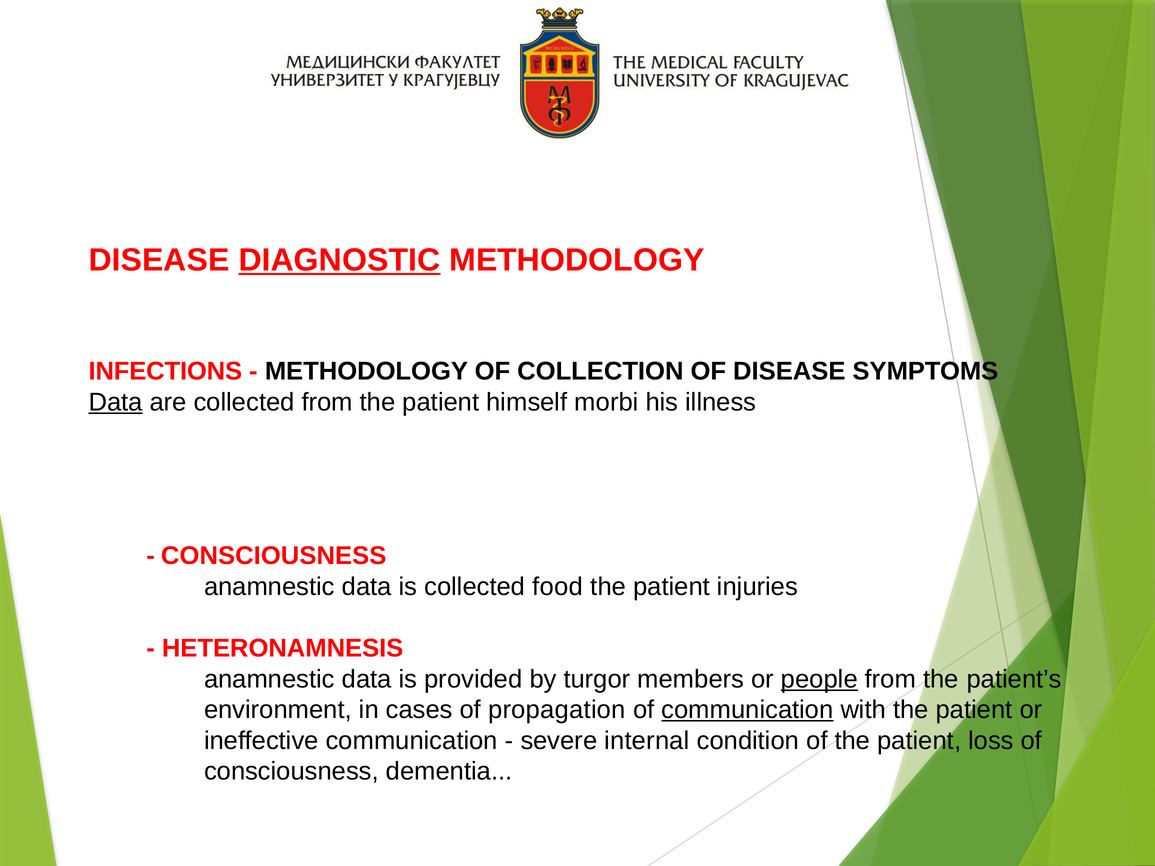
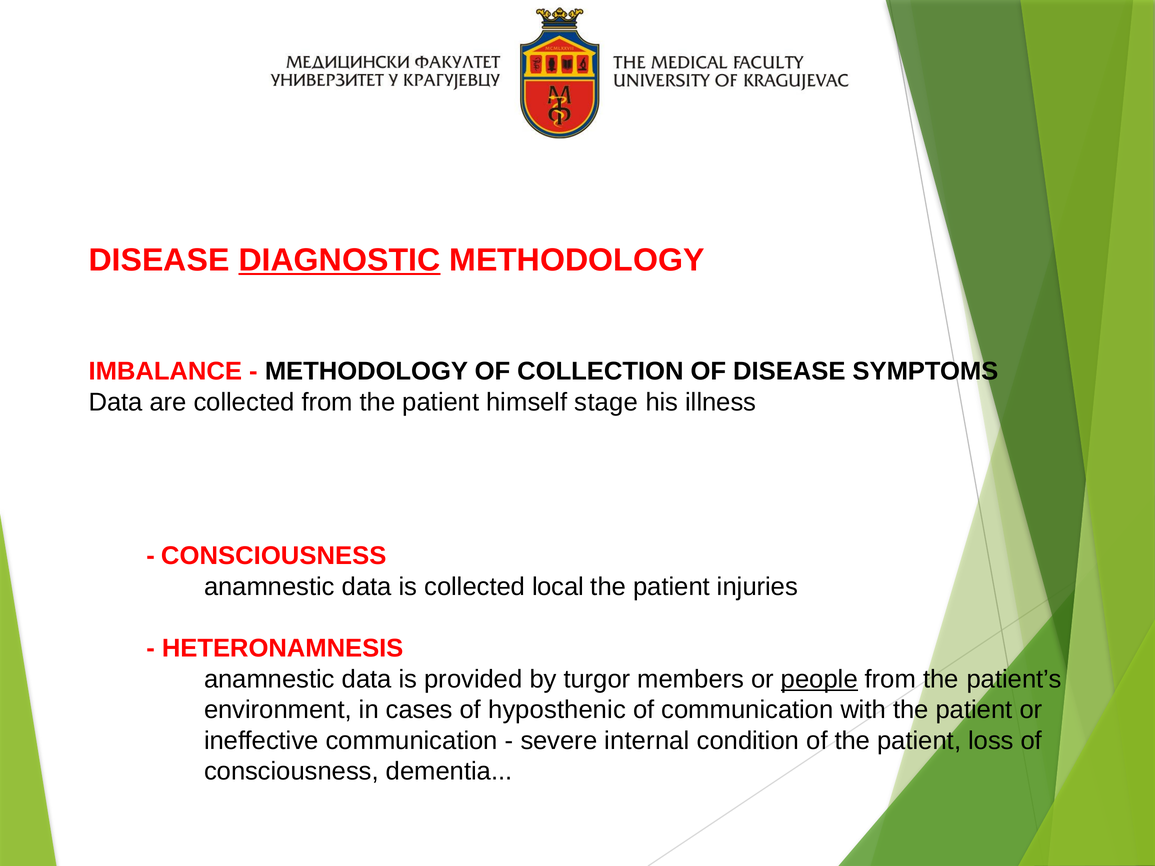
INFECTIONS: INFECTIONS -> IMBALANCE (165, 371)
Data underline: present -> none (116, 402)
morbi: morbi -> stage (606, 402)
food: food -> local (558, 587)
propagation: propagation -> hyposthenic (557, 710)
communication underline: present -> none (747, 710)
